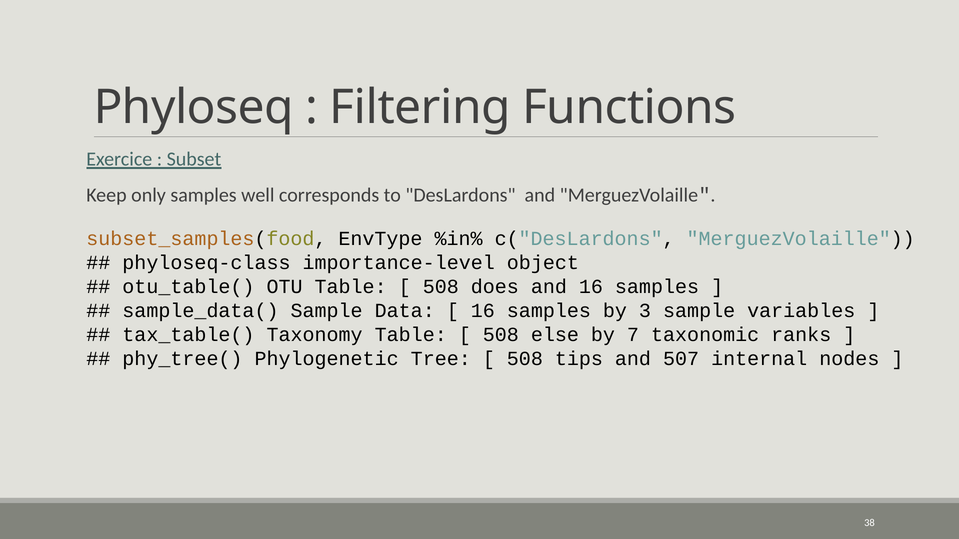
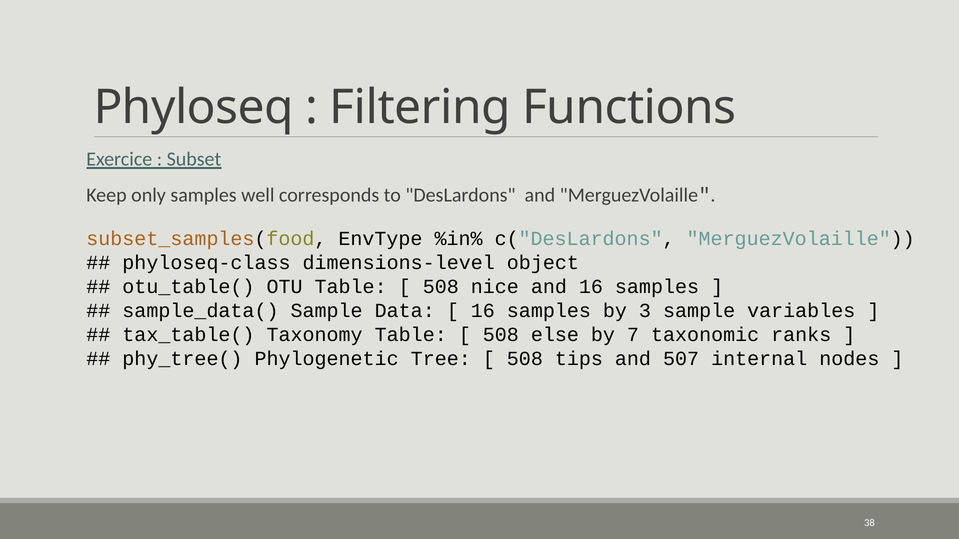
importance-level: importance-level -> dimensions-level (399, 263)
does: does -> nice (495, 287)
